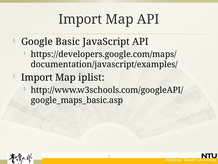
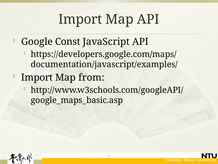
Basic: Basic -> Const (68, 42)
iplist: iplist -> from (91, 77)
